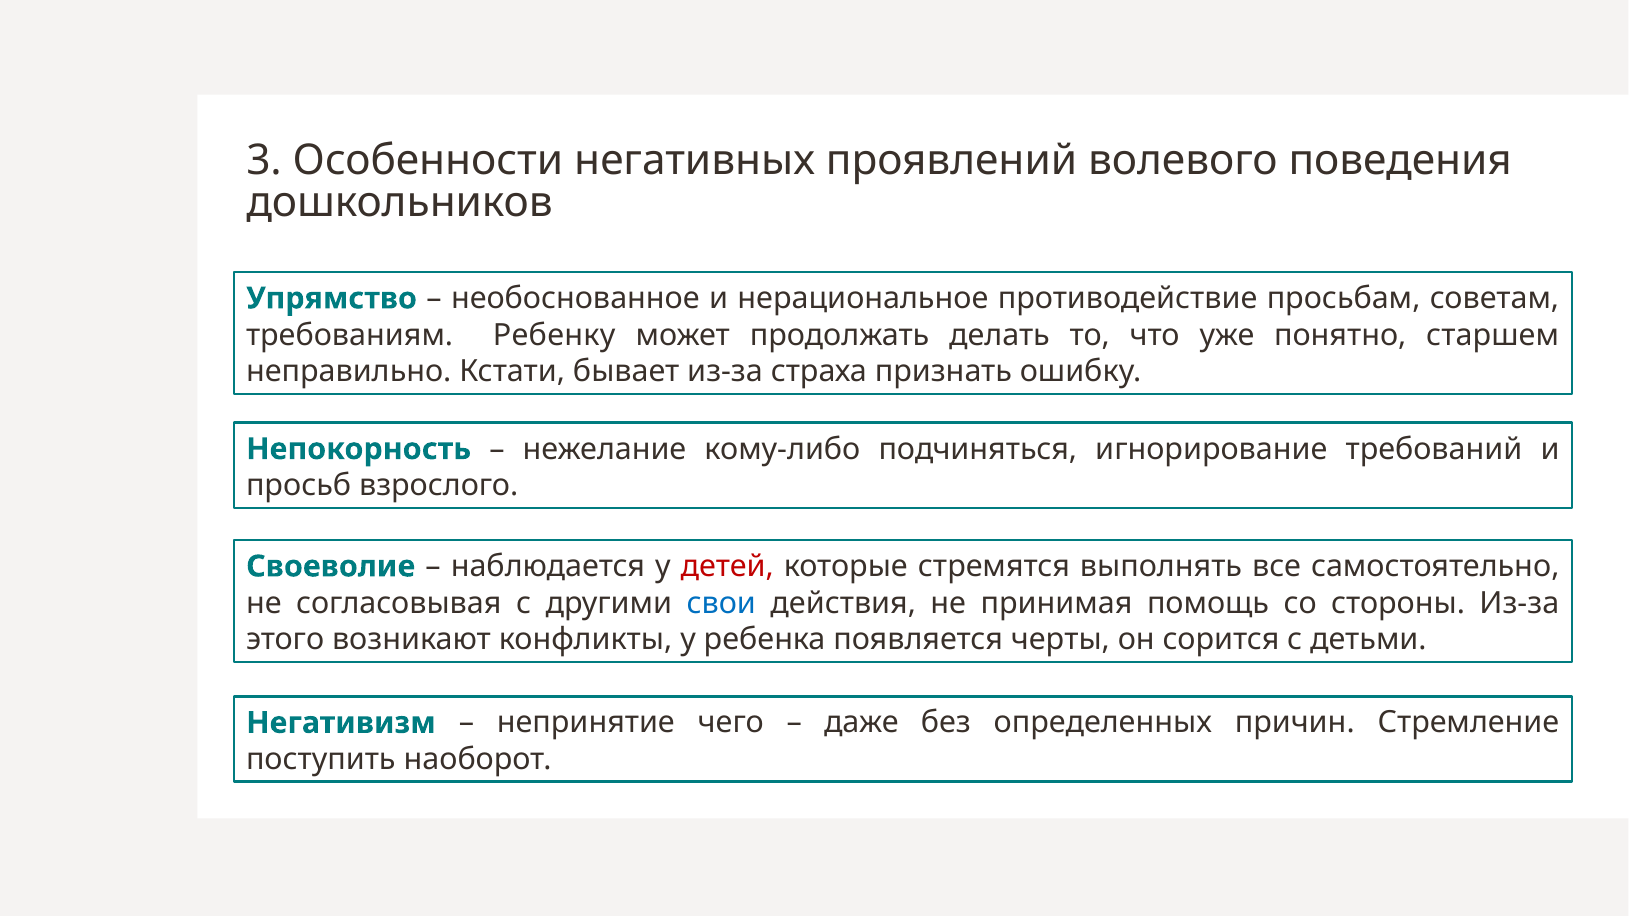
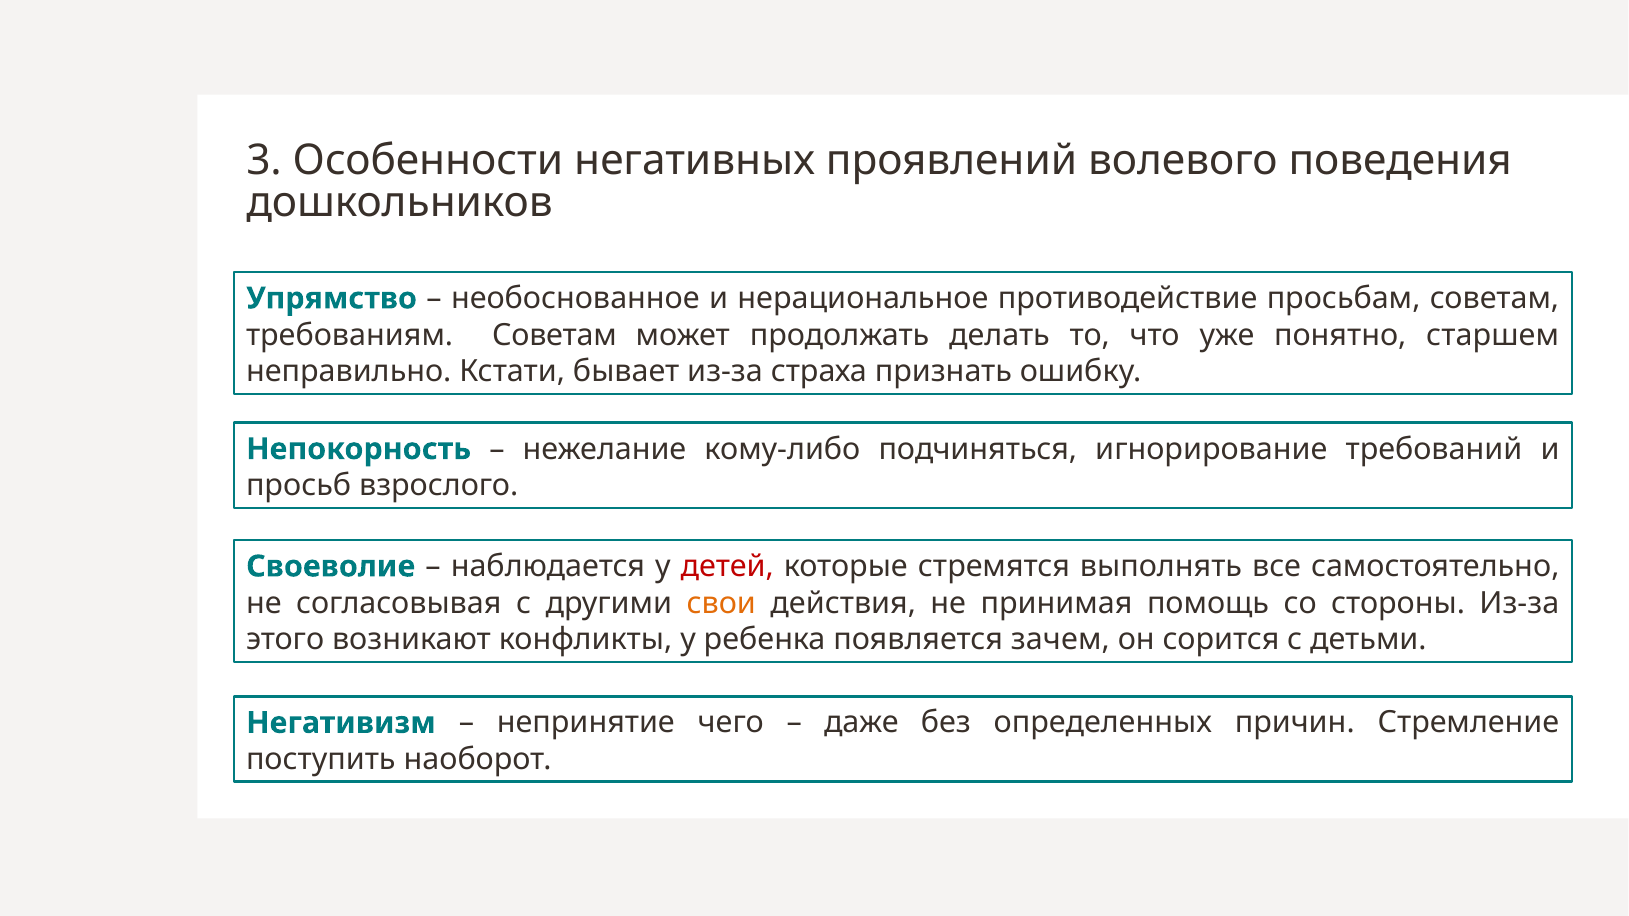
требованиям Ребенку: Ребенку -> Советам (554, 335)
свои colour: blue -> orange (721, 603)
черты: черты -> зачем (1060, 640)
